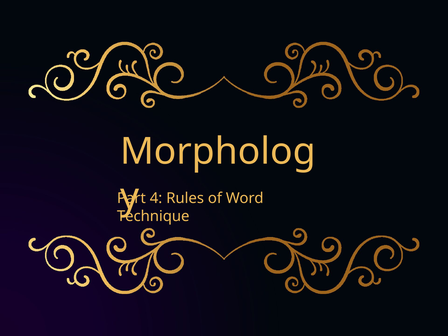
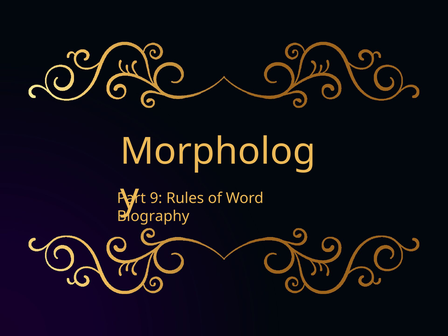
4: 4 -> 9 (156, 198)
Technique: Technique -> Biography (153, 216)
